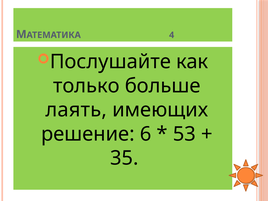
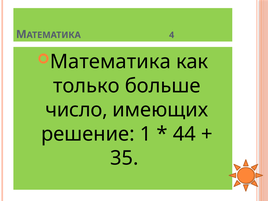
Послушайте: Послушайте -> Математика (110, 62)
лаять: лаять -> число (76, 110)
6: 6 -> 1 (146, 134)
53: 53 -> 44 (184, 134)
